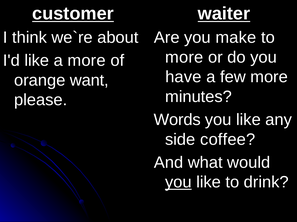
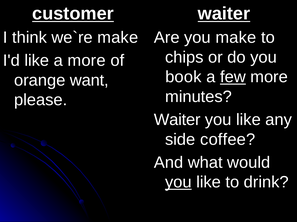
about: about -> make (118, 38)
more: more -> chips (184, 57)
have: have -> book (183, 77)
few underline: none -> present (233, 77)
Words: Words -> Waiter (177, 120)
